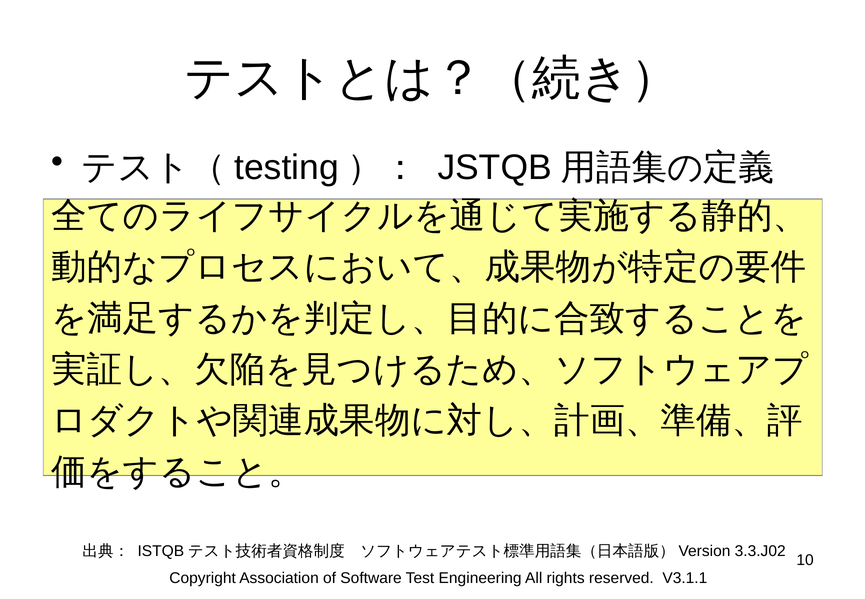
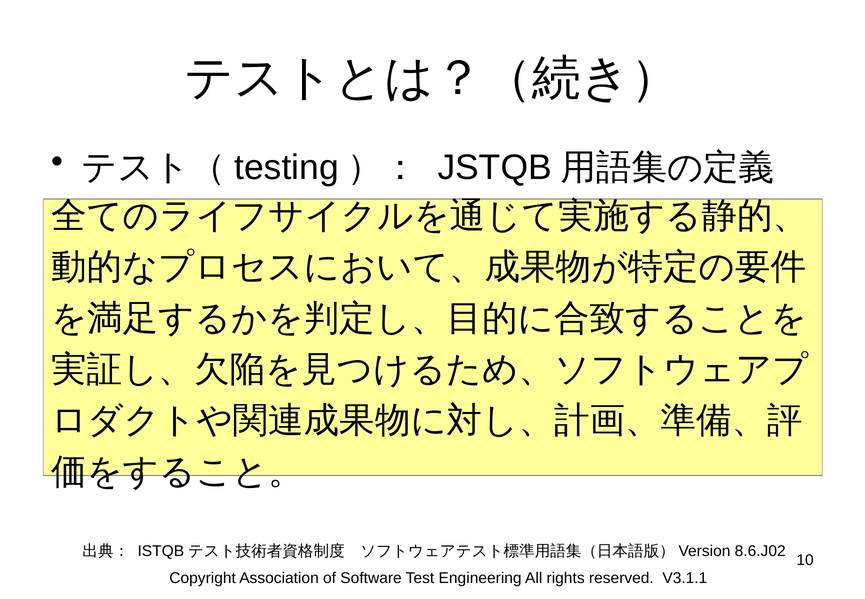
3.3.J02: 3.3.J02 -> 8.6.J02 (760, 551)
